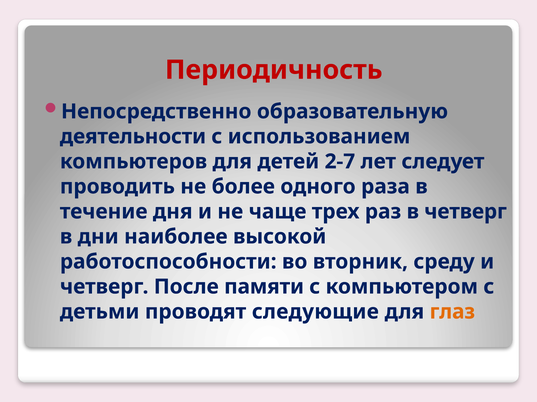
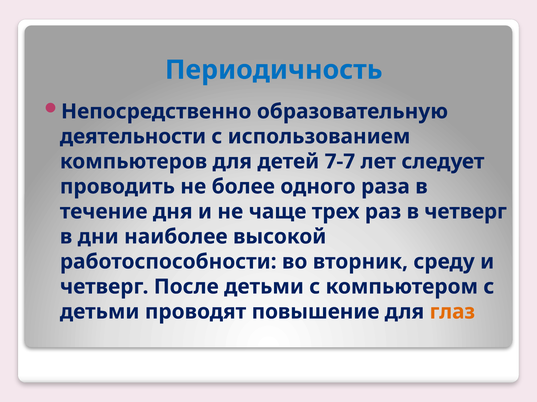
Периодичность colour: red -> blue (274, 70)
2-7: 2-7 -> 7-7 (340, 162)
После памяти: памяти -> детьми (264, 287)
следующие: следующие -> повышение (316, 312)
